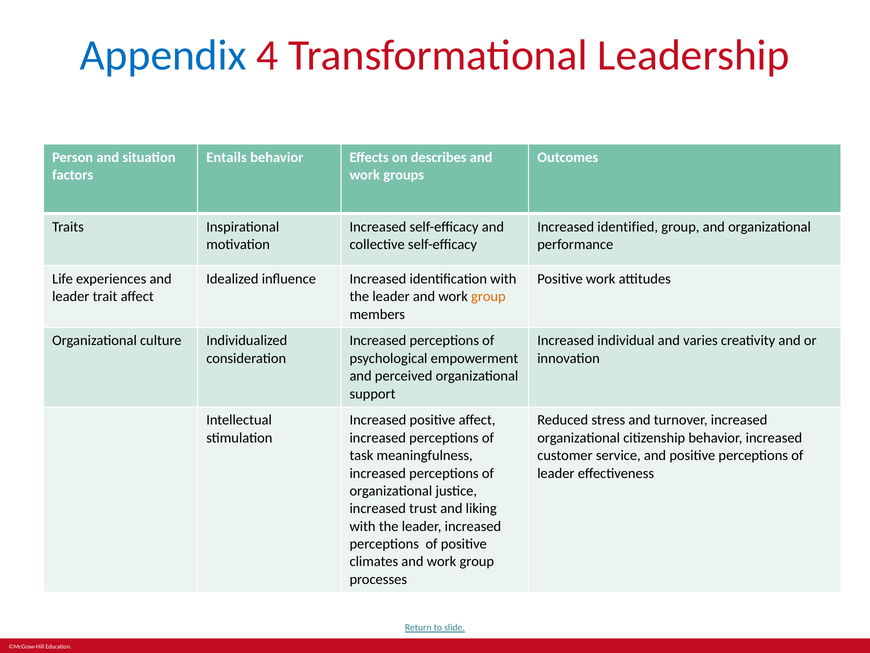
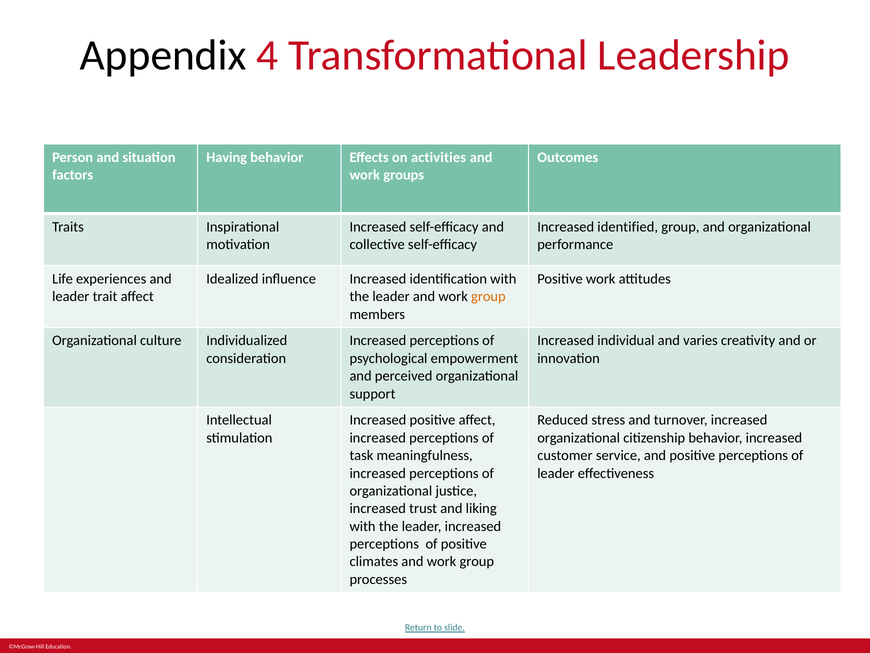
Appendix colour: blue -> black (163, 55)
Entails: Entails -> Having (227, 157)
describes: describes -> activities (439, 157)
